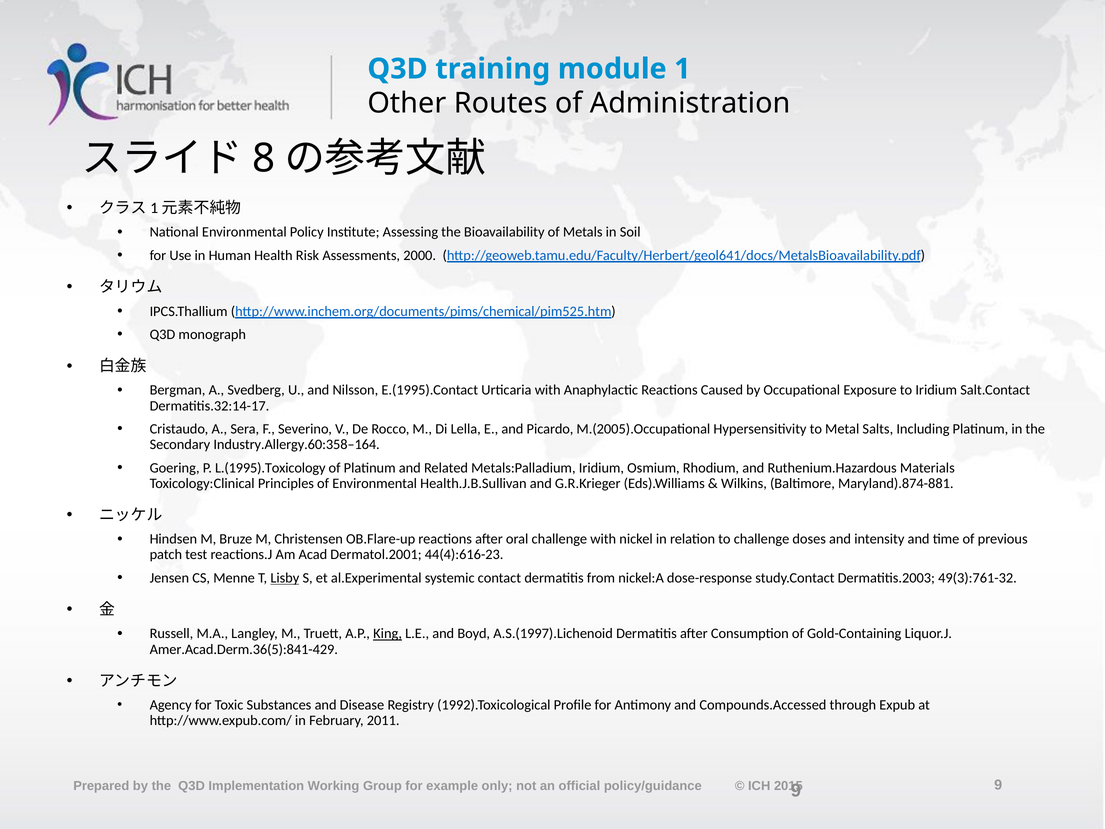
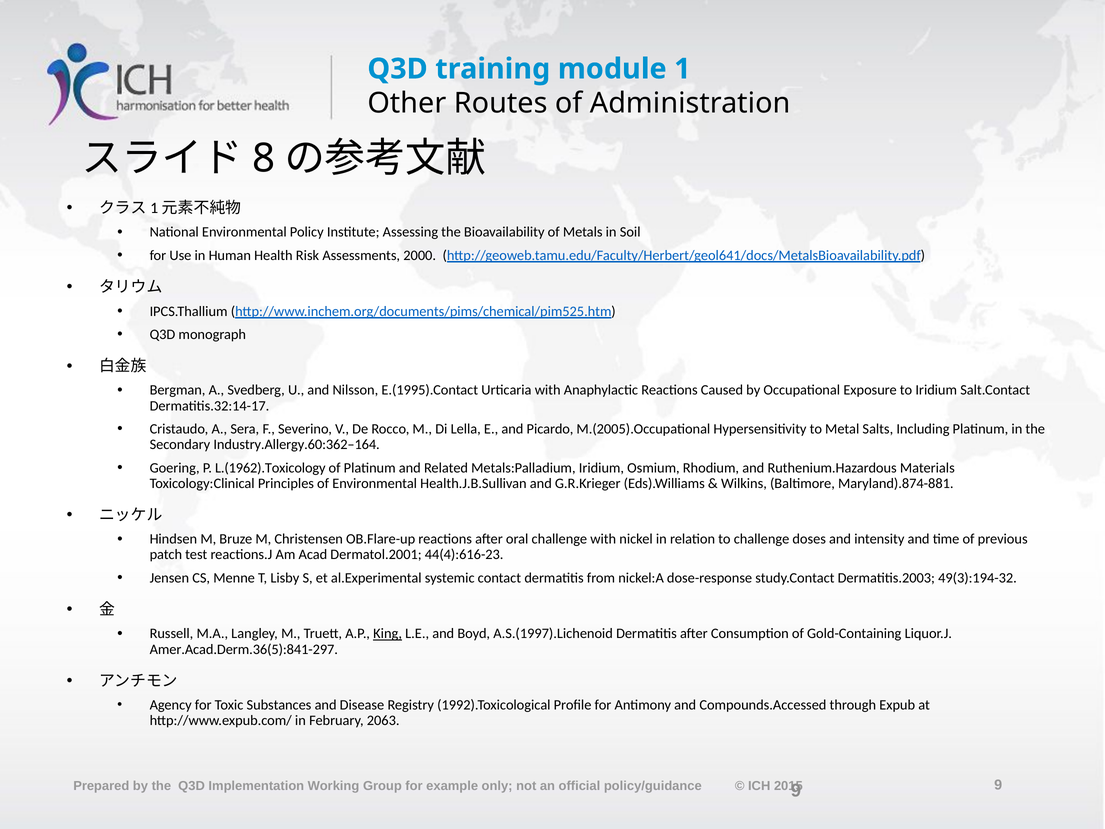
Industry.Allergy.60:358–164: Industry.Allergy.60:358–164 -> Industry.Allergy.60:362–164 (297, 445)
L.(1995).Toxicology: L.(1995).Toxicology -> L.(1962).Toxicology (270, 468)
Lisby underline: present -> none (285, 578)
49(3):761-32: 49(3):761-32 -> 49(3):194-32 (978, 578)
Amer.Acad.Derm.36(5):841-429: Amer.Acad.Derm.36(5):841-429 -> Amer.Acad.Derm.36(5):841-297 (244, 649)
2011: 2011 -> 2063 (383, 720)
